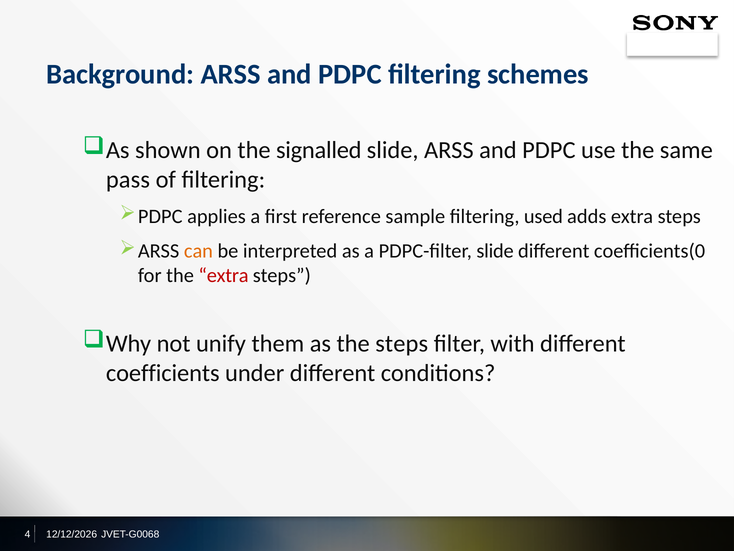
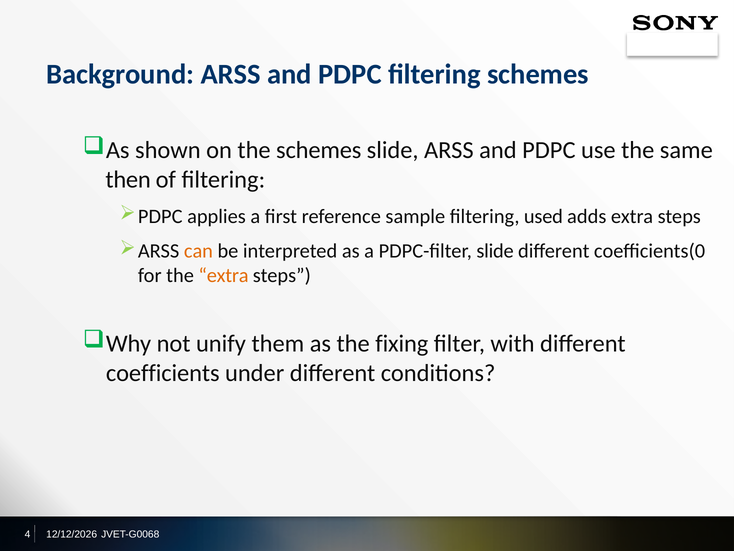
the signalled: signalled -> schemes (319, 150)
pass: pass -> then (128, 179)
extra colour: red -> orange (224, 275)
the steps: steps -> fixing (402, 343)
